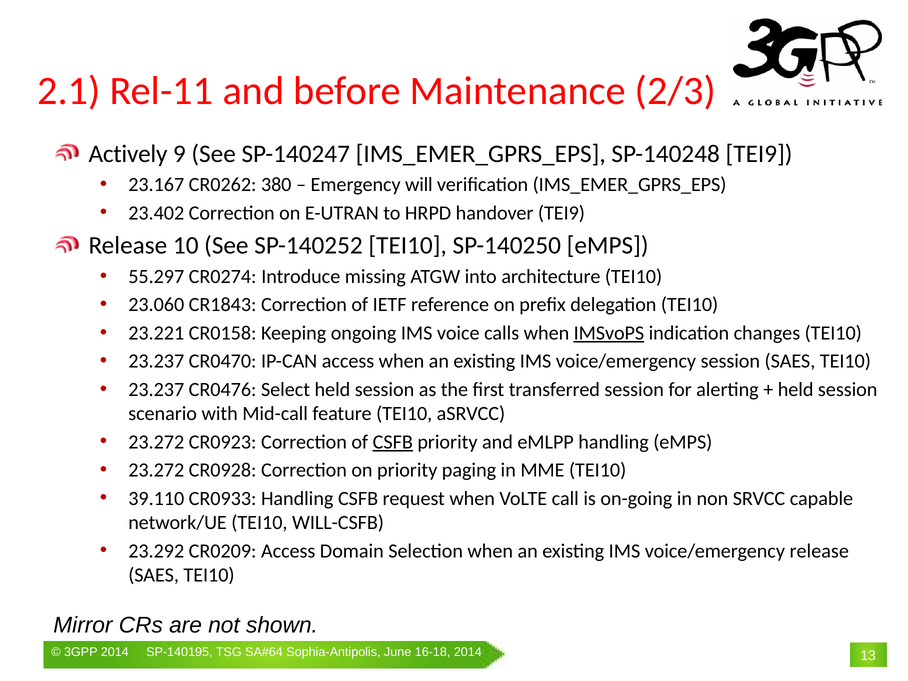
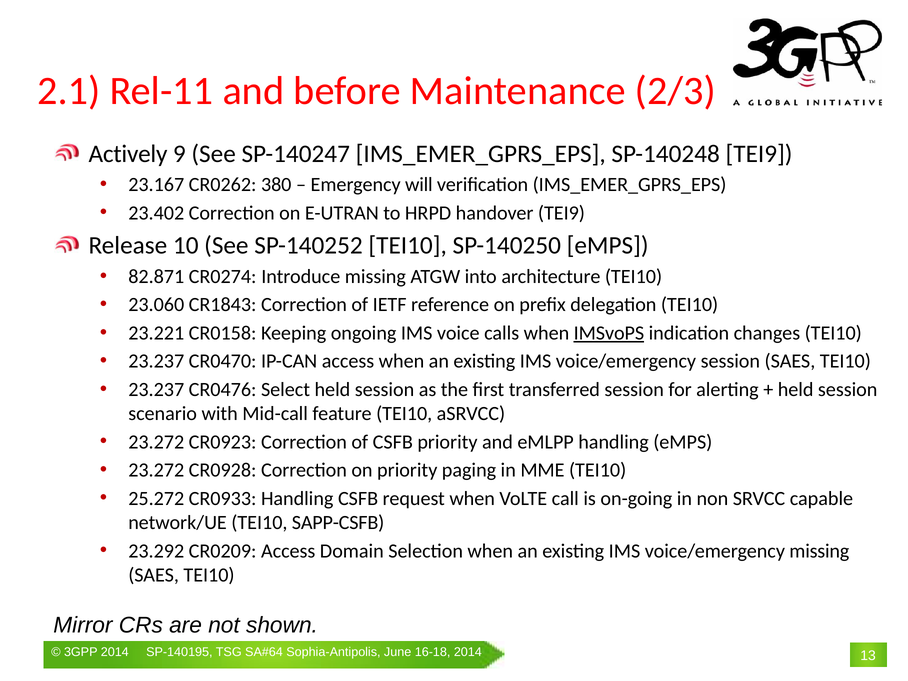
55.297: 55.297 -> 82.871 (156, 277)
CSFB underline: present -> none (393, 442)
39.110: 39.110 -> 25.272 (156, 498)
WILL-CSFB: WILL-CSFB -> SAPP-CSFB (338, 523)
voice/emergency release: release -> missing (819, 551)
